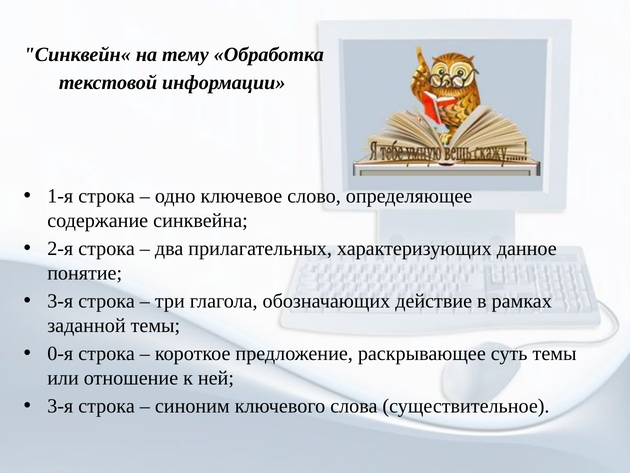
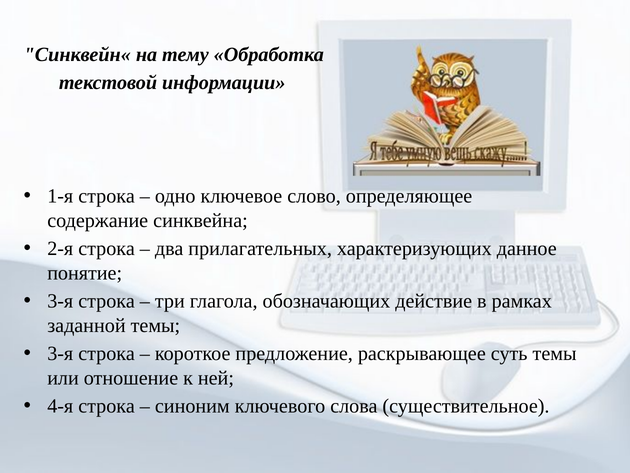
0-я: 0-я -> 3-я (60, 353)
3-я: 3-я -> 4-я (60, 406)
